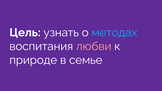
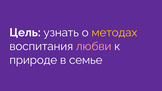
методах colour: light blue -> yellow (114, 33)
